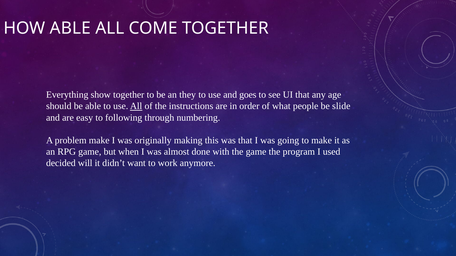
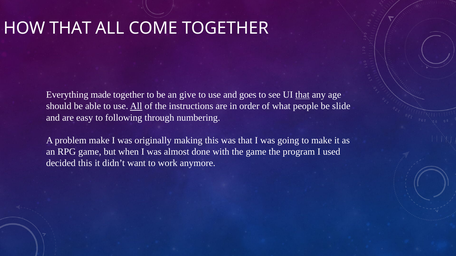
HOW ABLE: ABLE -> THAT (70, 28)
show: show -> made (101, 95)
they: they -> give (188, 95)
that underline: none -> present (302, 95)
decided will: will -> this (85, 163)
